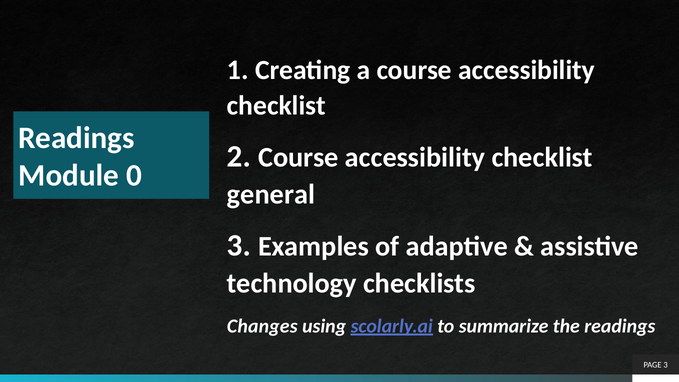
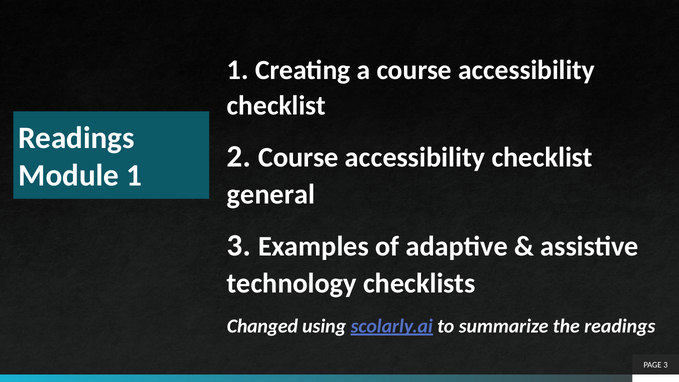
Module 0: 0 -> 1 (134, 175)
Changes: Changes -> Changed (262, 326)
